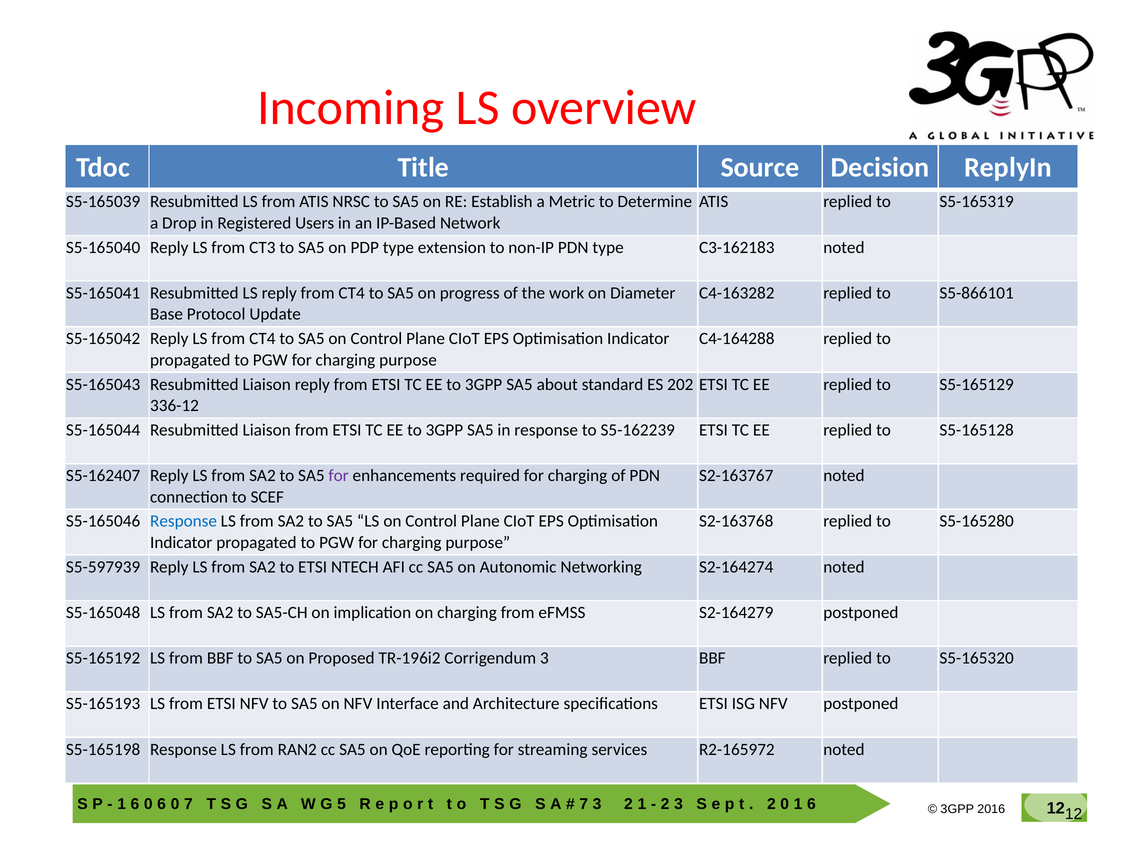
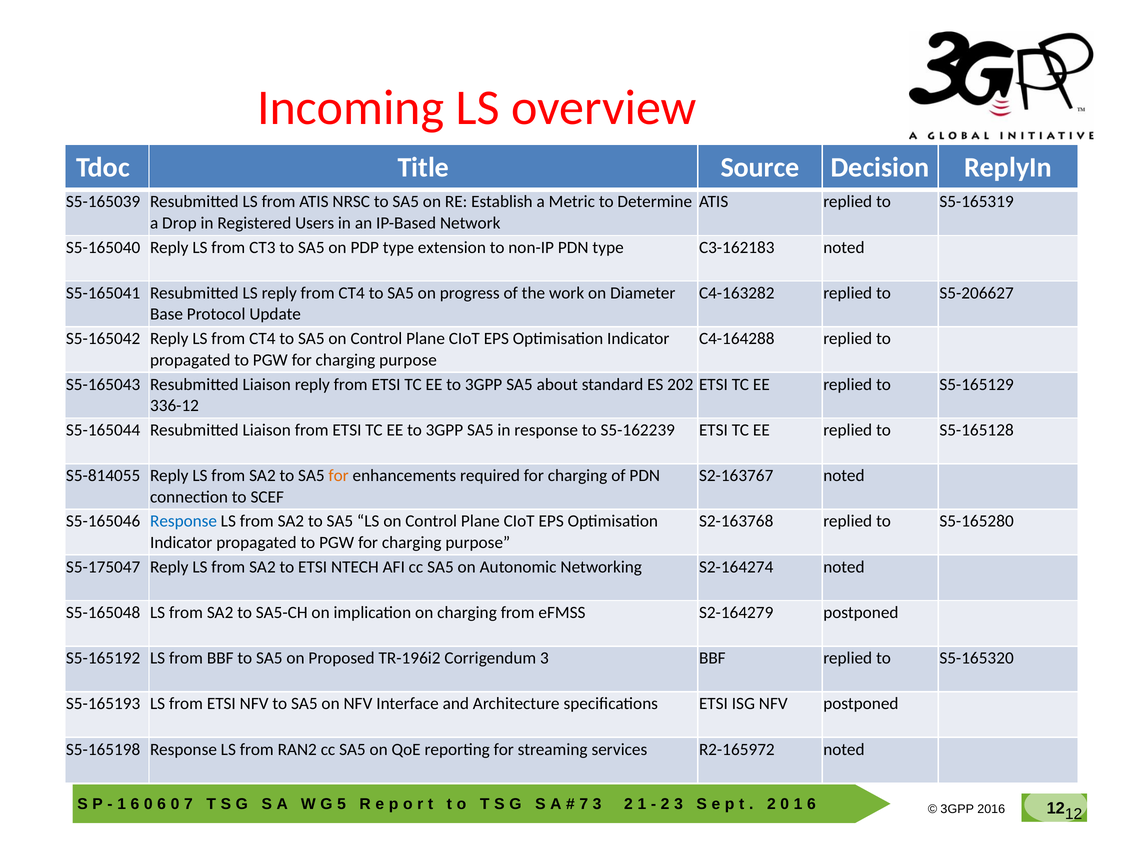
S5-866101: S5-866101 -> S5-206627 (977, 293)
S5-162407: S5-162407 -> S5-814055 (103, 476)
for colour: purple -> orange (339, 476)
S5-597939: S5-597939 -> S5-175047 (103, 567)
